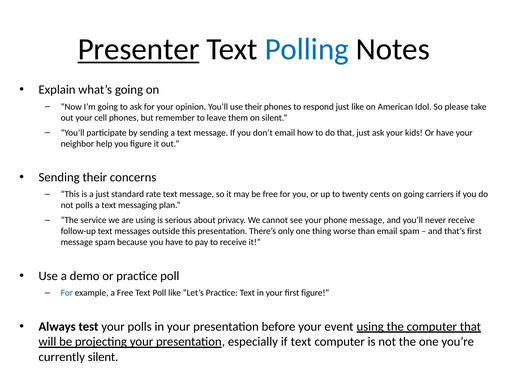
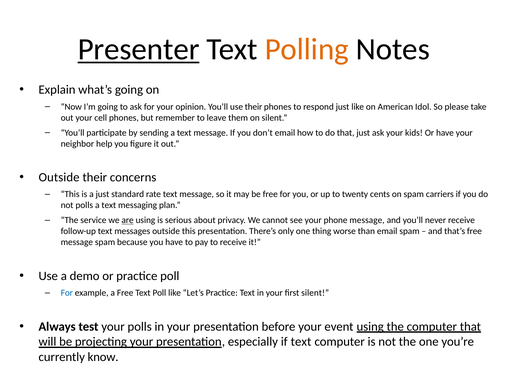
Polling colour: blue -> orange (307, 49)
Sending: Sending -> Outside (59, 177)
on going: going -> spam (414, 194)
are underline: none -> present (128, 220)
that’s first: first -> free (474, 231)
first figure: figure -> silent (315, 293)
currently silent: silent -> know (103, 357)
